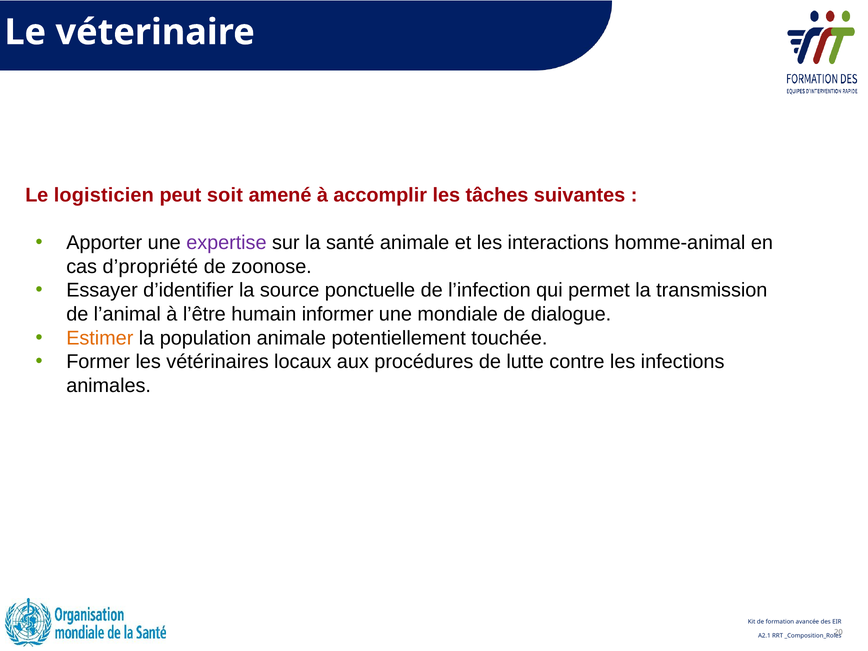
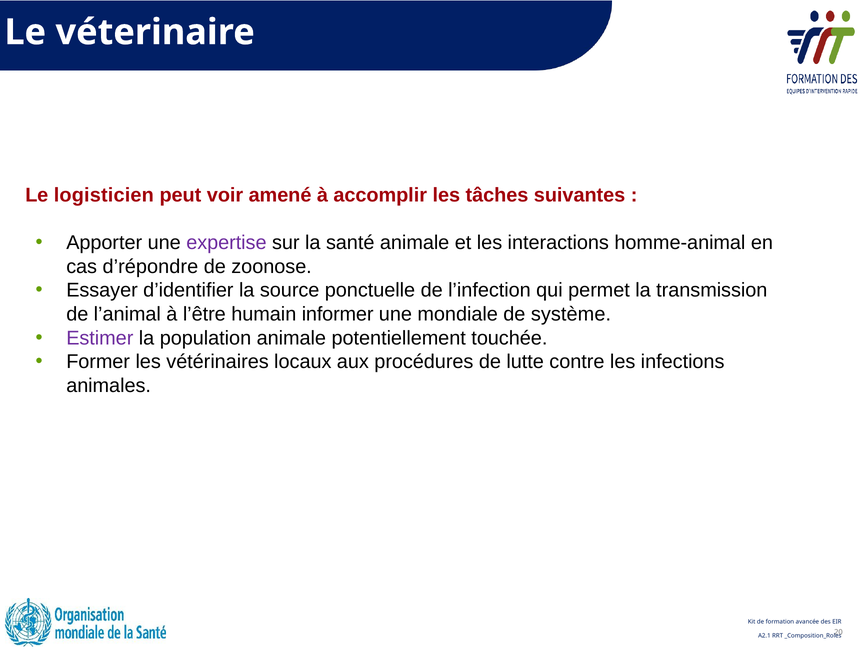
soit: soit -> voir (225, 195)
d’propriété: d’propriété -> d’répondre (150, 267)
dialogue: dialogue -> système (571, 314)
Estimer colour: orange -> purple (100, 338)
